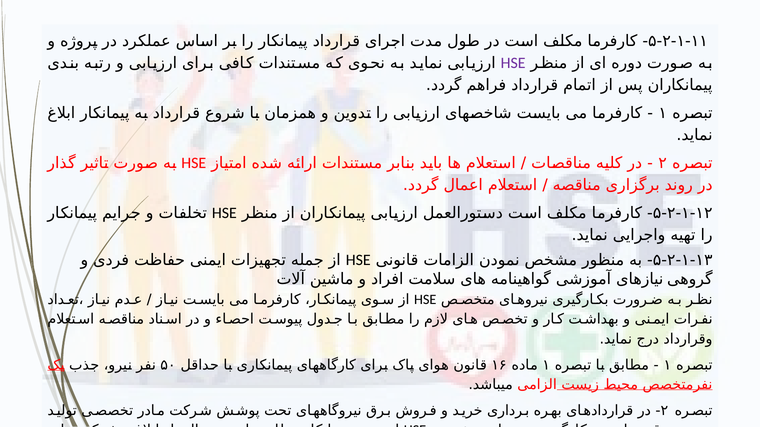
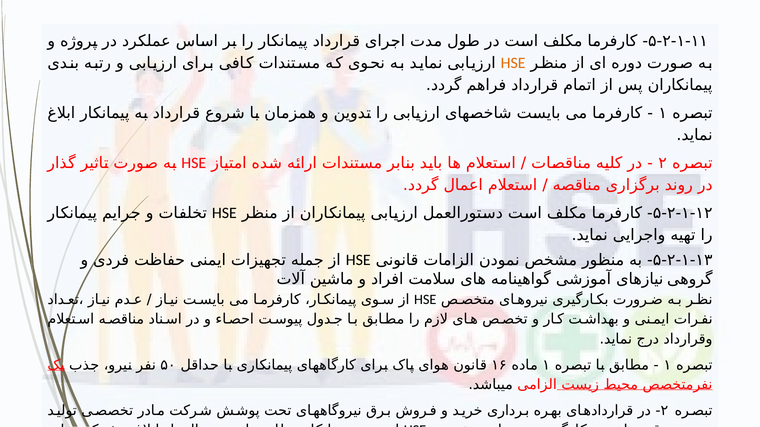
HSE colour: purple -> orange (513, 63)
